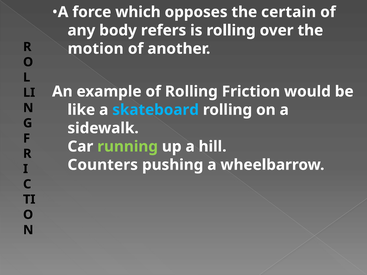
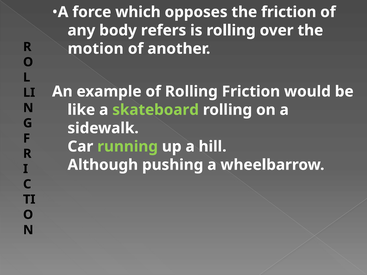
the certain: certain -> friction (289, 12)
skateboard colour: light blue -> light green (156, 110)
Counters: Counters -> Although (103, 165)
